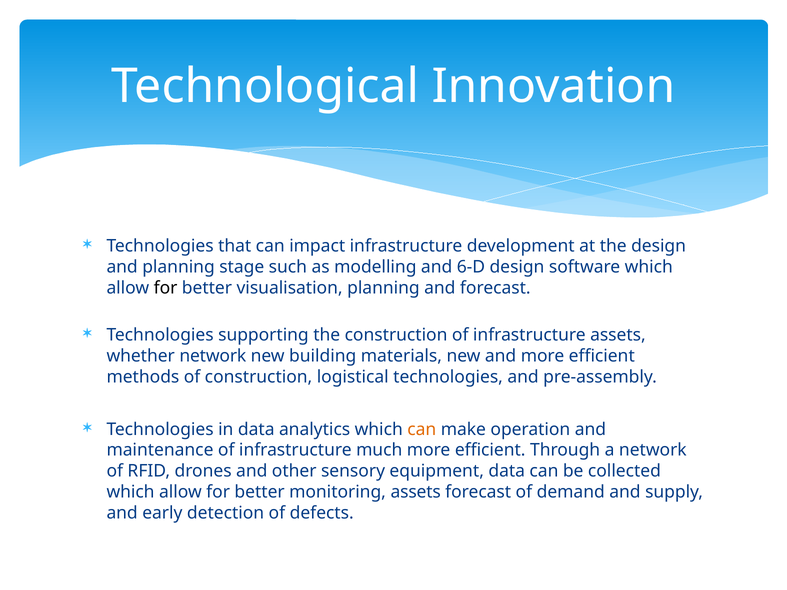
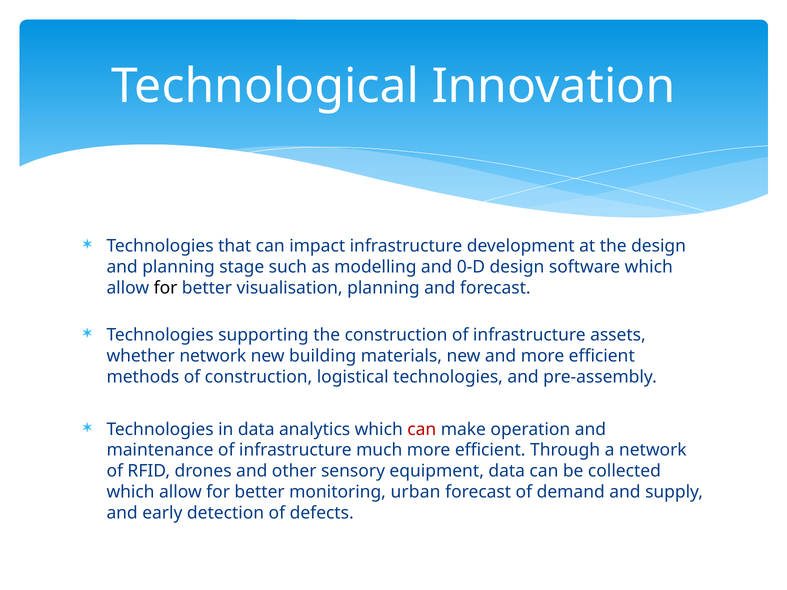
6-D: 6-D -> 0-D (471, 267)
can colour: orange -> red (422, 429)
monitoring assets: assets -> urban (416, 492)
